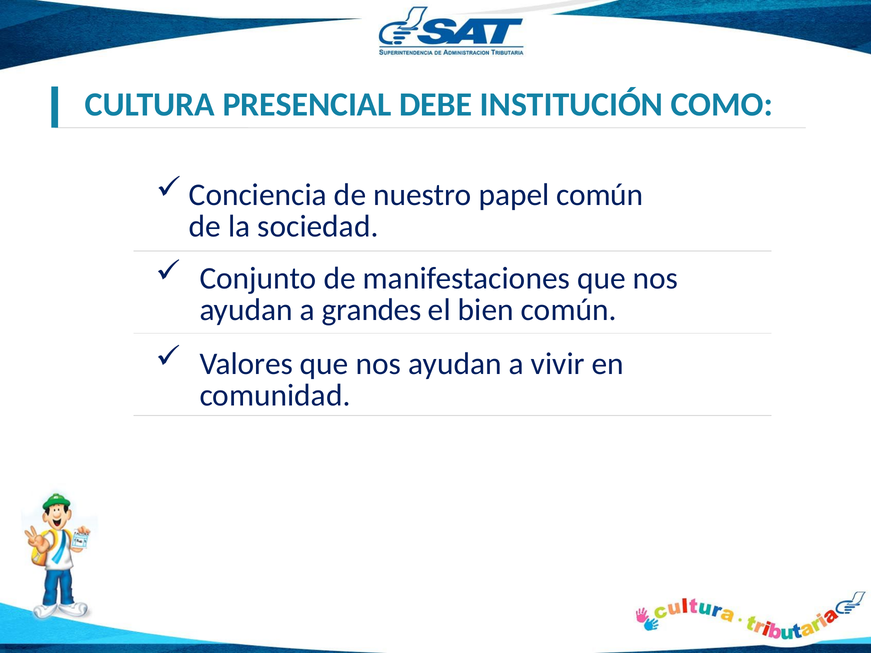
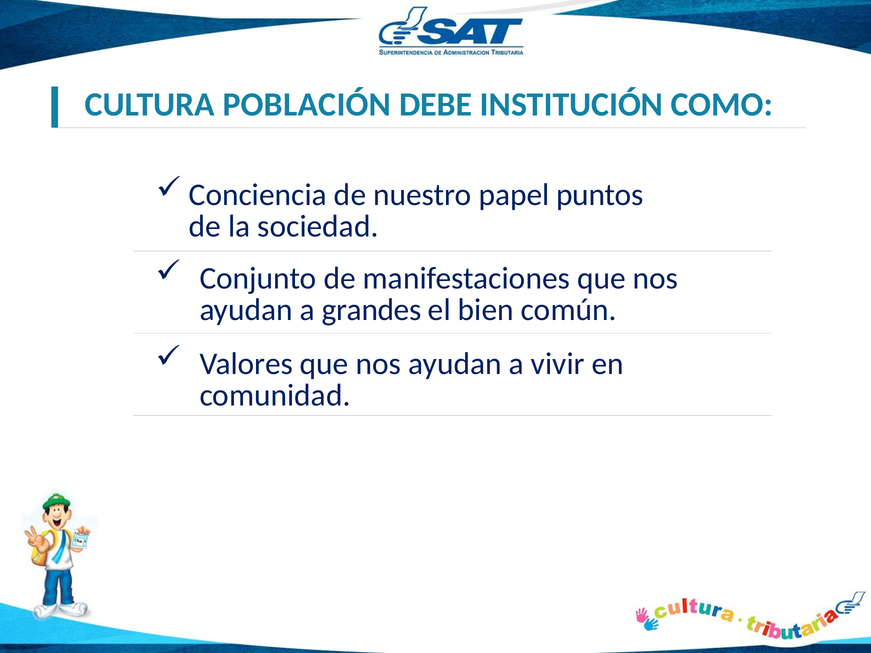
PRESENCIAL: PRESENCIAL -> POBLACIÓN (307, 105)
papel común: común -> puntos (600, 195)
